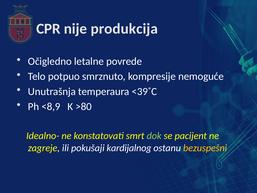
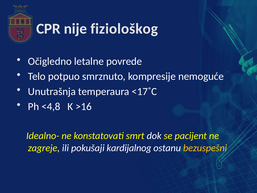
produkcija: produkcija -> fiziološkog (124, 29)
<39˚C: <39˚C -> <17˚C (144, 91)
<8,9: <8,9 -> <4,8 (51, 106)
>80: >80 -> >16 (84, 106)
dok colour: light green -> white (154, 136)
